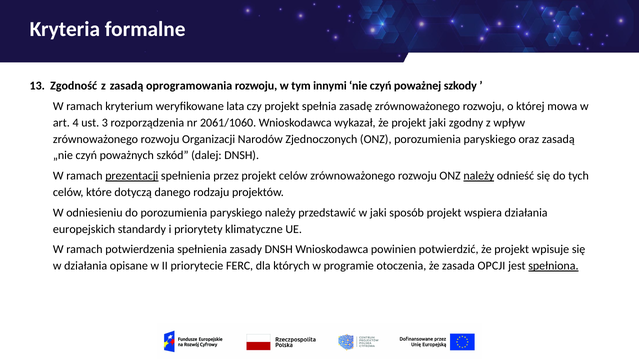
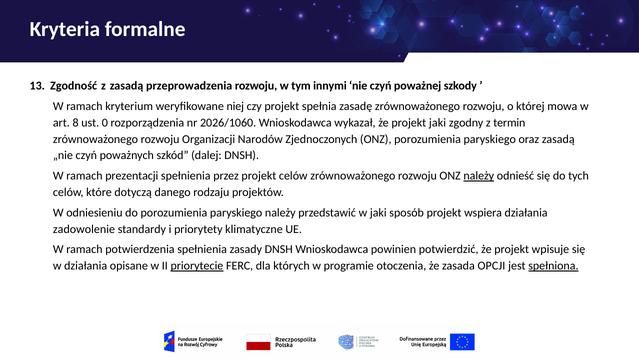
oprogramowania: oprogramowania -> przeprowadzenia (189, 86)
lata: lata -> niej (235, 106)
4: 4 -> 8 (76, 122)
3: 3 -> 0 (105, 122)
2061/1060: 2061/1060 -> 2026/1060 (228, 122)
wpływ: wpływ -> termin (509, 122)
prezentacji underline: present -> none (132, 176)
europejskich: europejskich -> zadowolenie (84, 229)
priorytecie underline: none -> present (197, 265)
